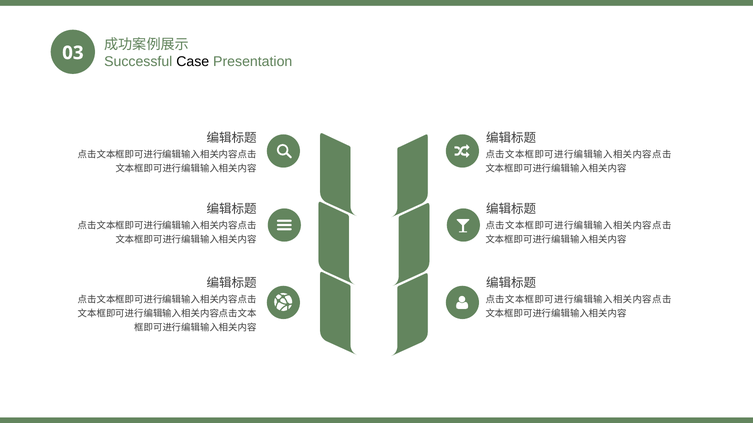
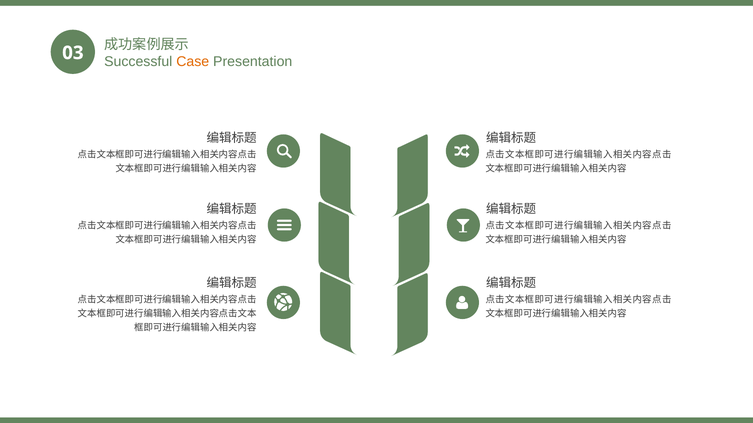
Case colour: black -> orange (193, 62)
